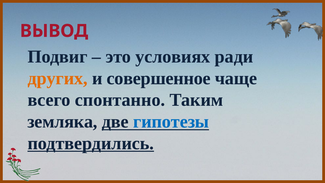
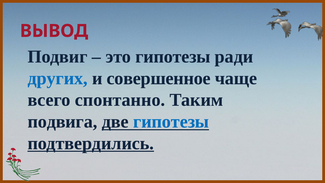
это условиях: условиях -> гипотезы (173, 57)
других colour: orange -> blue (58, 78)
земляка: земляка -> подвига (62, 122)
